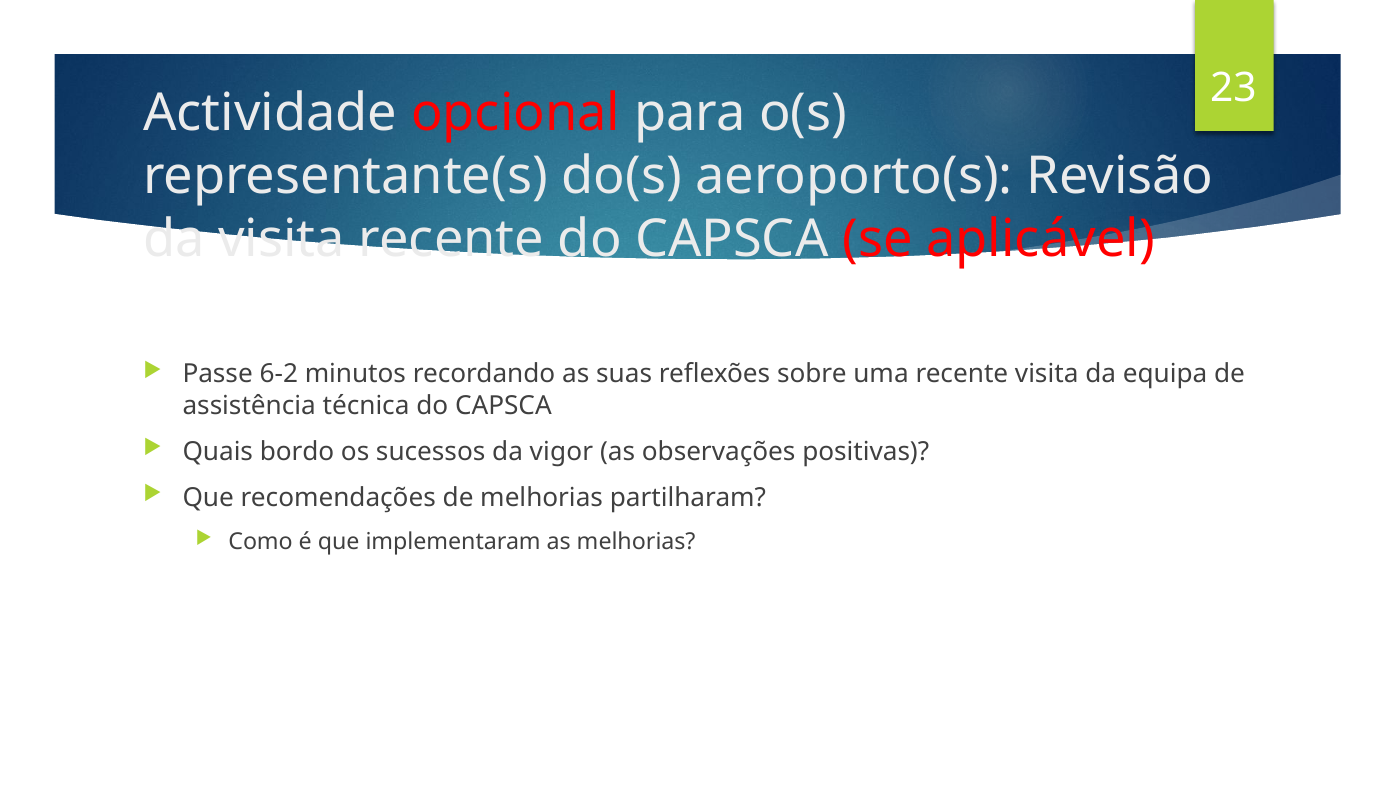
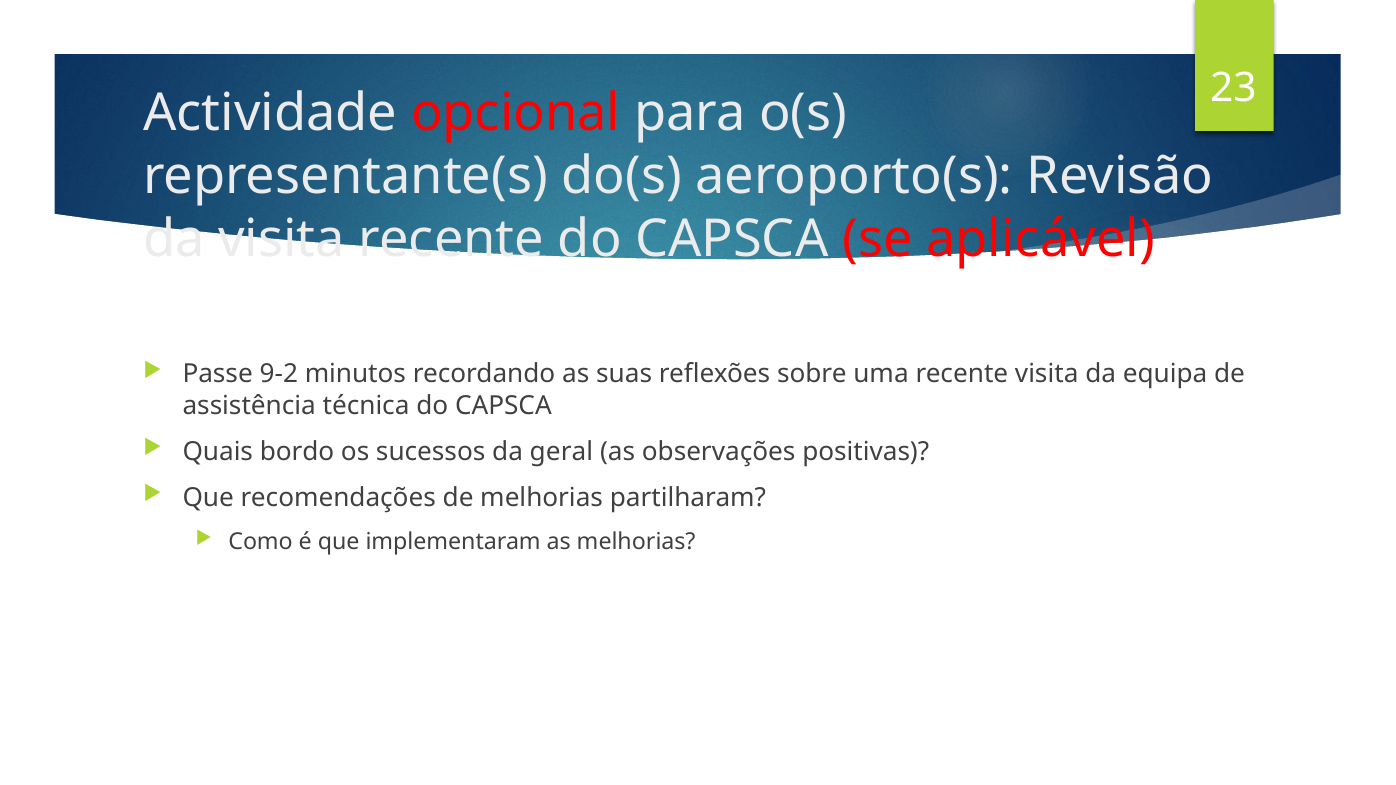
6-2: 6-2 -> 9-2 (279, 374)
vigor: vigor -> geral (561, 452)
